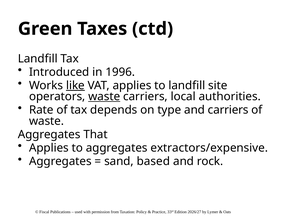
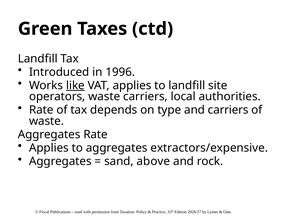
waste underline: present -> none (104, 97)
Aggregates That: That -> Rate (96, 135)
based: based -> above (153, 162)
